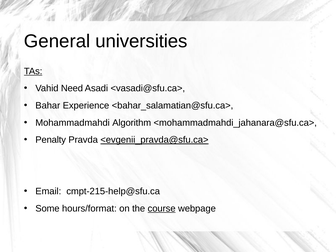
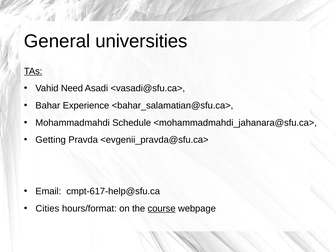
Algorithm: Algorithm -> Schedule (132, 123)
Penalty: Penalty -> Getting (51, 140)
<evgenii_pravda@sfu.ca> underline: present -> none (154, 140)
cmpt-215-help@sfu.ca: cmpt-215-help@sfu.ca -> cmpt-617-help@sfu.ca (113, 191)
Some: Some -> Cities (47, 208)
